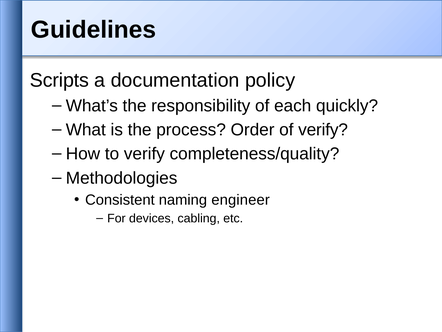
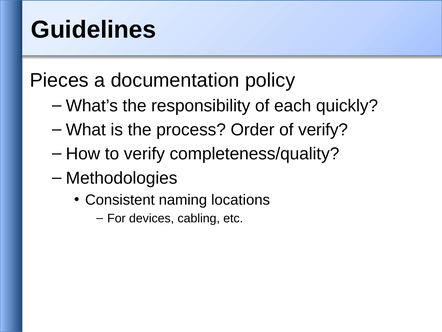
Scripts: Scripts -> Pieces (59, 80)
engineer: engineer -> locations (241, 200)
